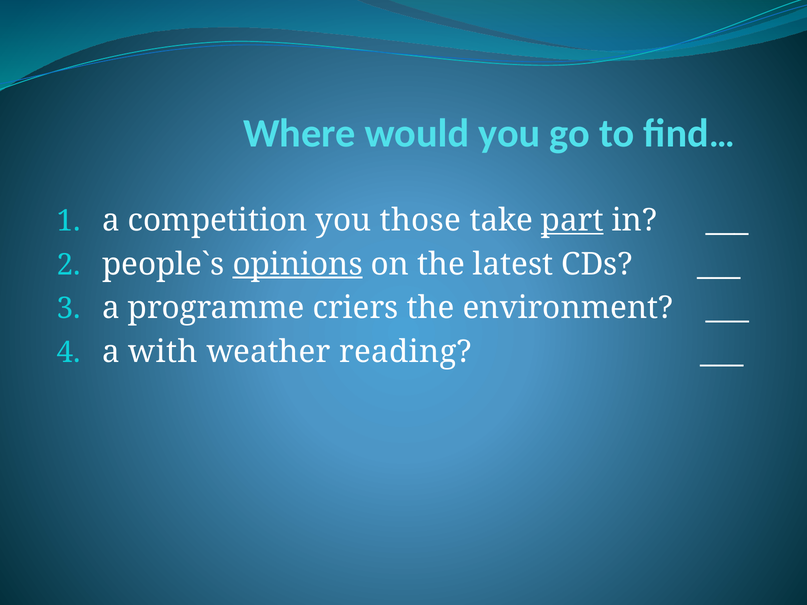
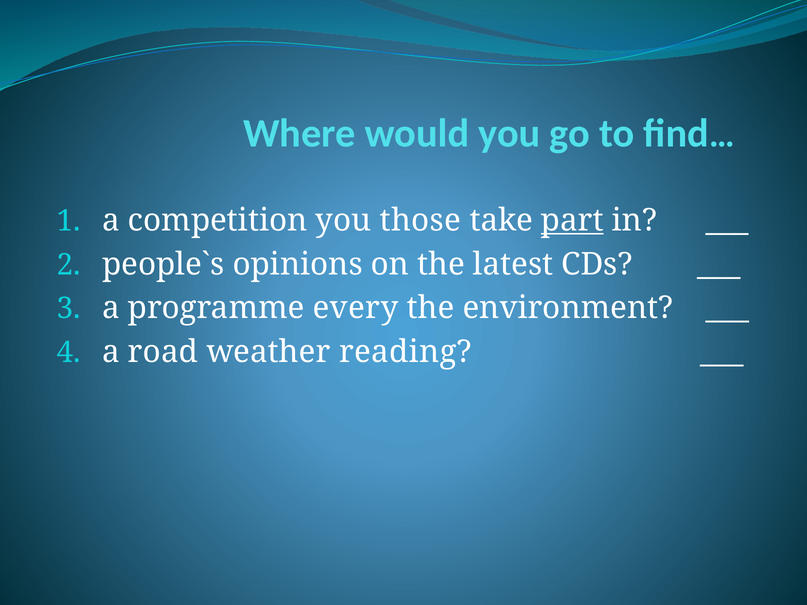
opinions underline: present -> none (298, 264)
criers: criers -> every (356, 308)
with: with -> road (163, 352)
